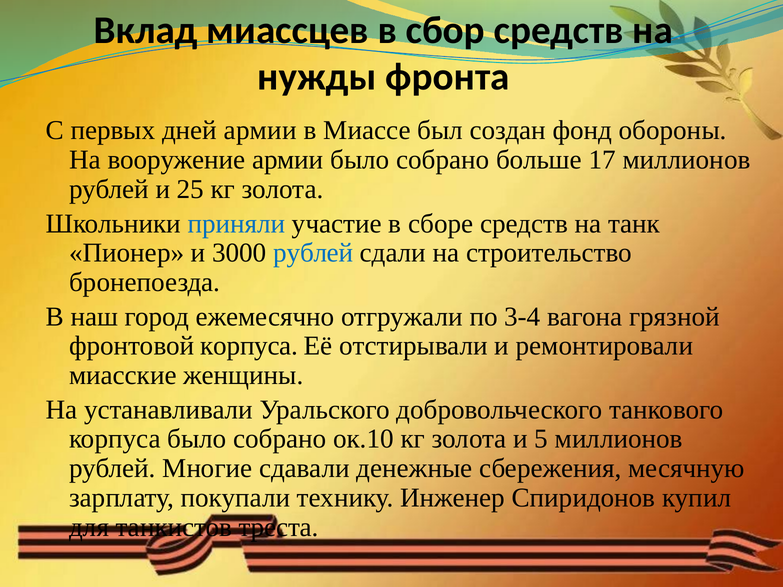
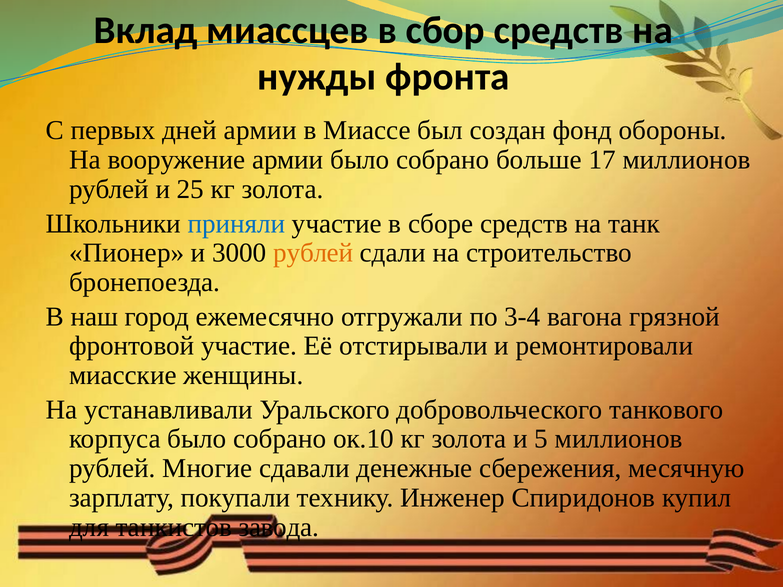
рублей colour: blue -> orange (313, 253)
фронтовой корпуса: корпуса -> участие (249, 346)
треста: треста -> завода (279, 527)
